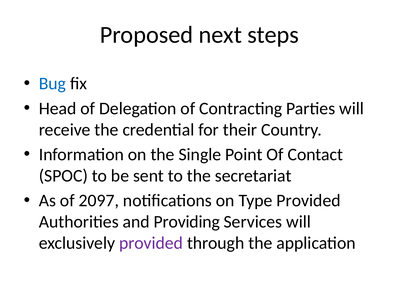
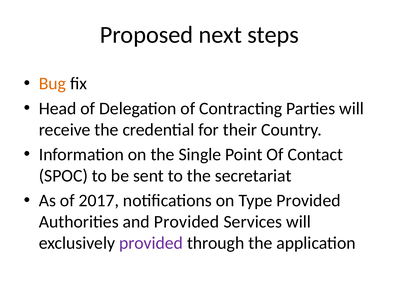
Bug colour: blue -> orange (52, 83)
2097: 2097 -> 2017 (99, 200)
and Providing: Providing -> Provided (187, 222)
